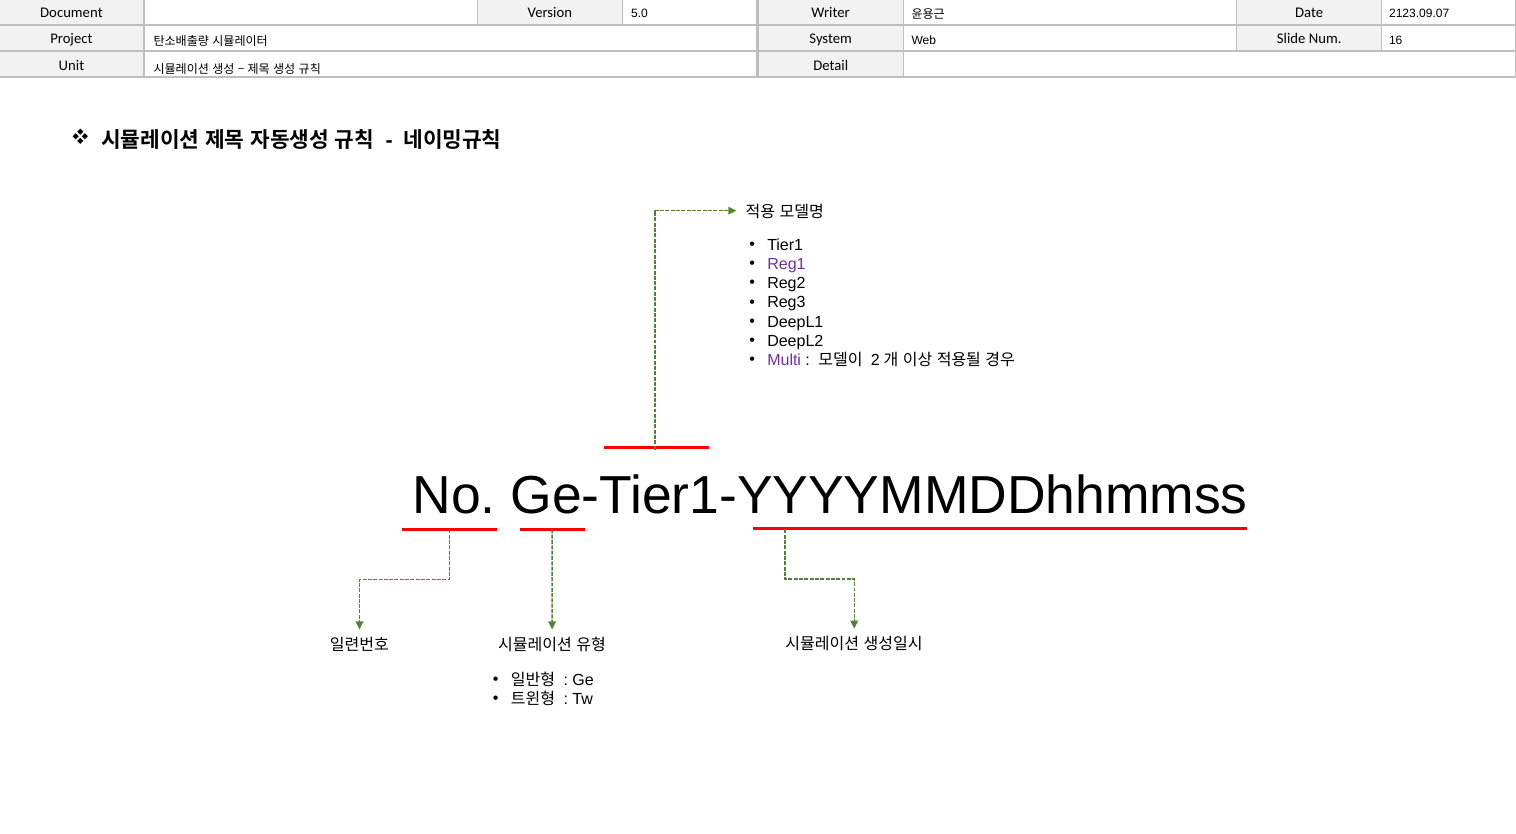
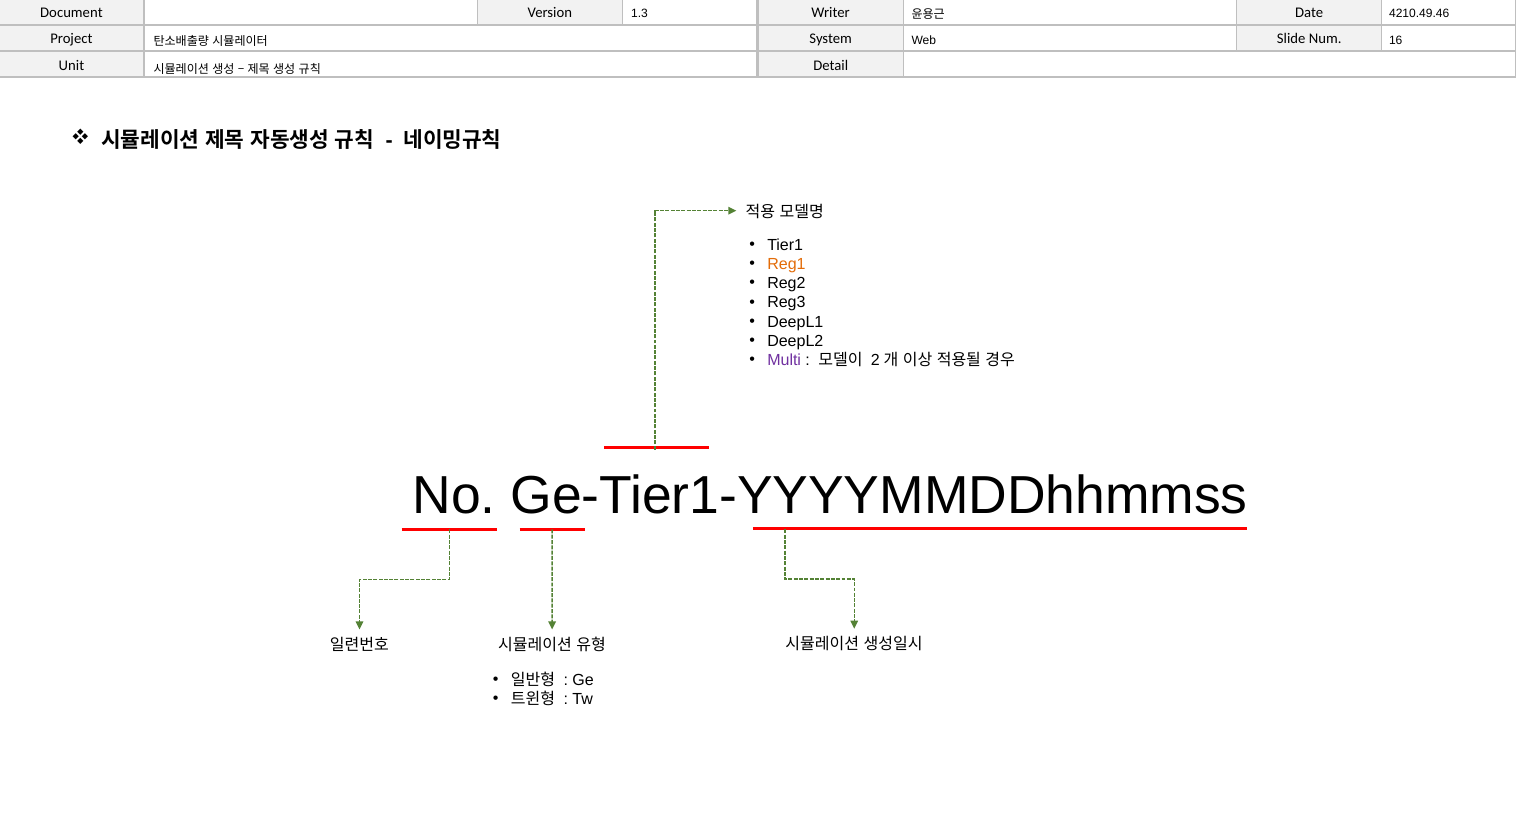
5.0: 5.0 -> 1.3 (639, 14)
2123.09.07: 2123.09.07 -> 4210.49.46 (1419, 14)
Reg1 colour: purple -> orange (786, 264)
